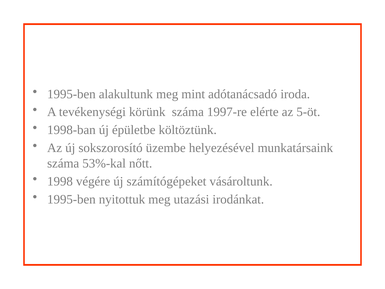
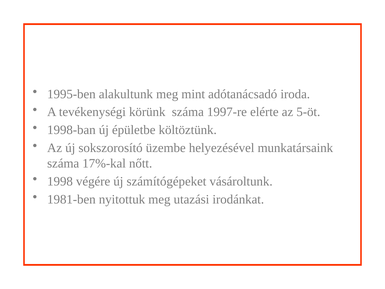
53%-kal: 53%-kal -> 17%-kal (104, 163)
1995-ben: 1995-ben -> 1981-ben (71, 199)
